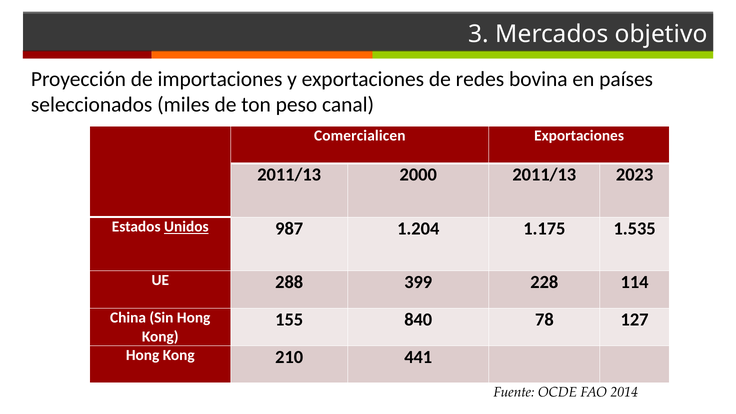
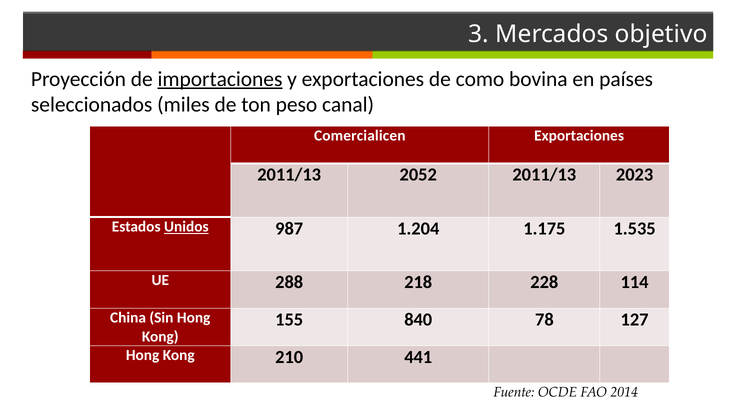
importaciones underline: none -> present (220, 79)
redes: redes -> como (480, 79)
2000: 2000 -> 2052 (418, 175)
399: 399 -> 218 (418, 282)
